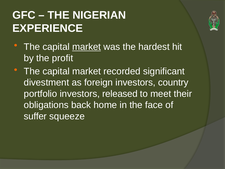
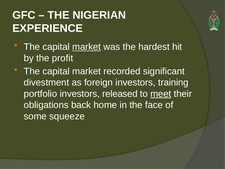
country: country -> training (173, 82)
meet underline: none -> present (161, 94)
suffer: suffer -> some (35, 116)
